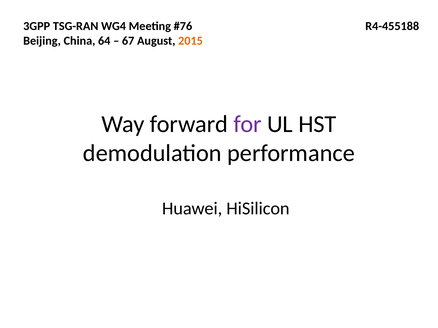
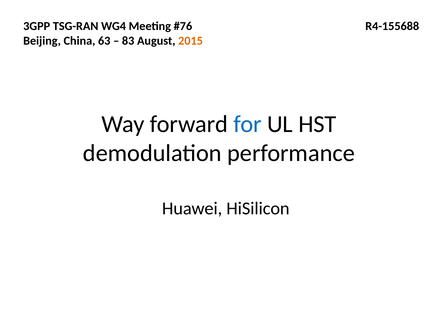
R4-455188: R4-455188 -> R4-155688 (392, 26)
64: 64 -> 63 (104, 41)
67: 67 -> 83 (128, 41)
for colour: purple -> blue (248, 124)
